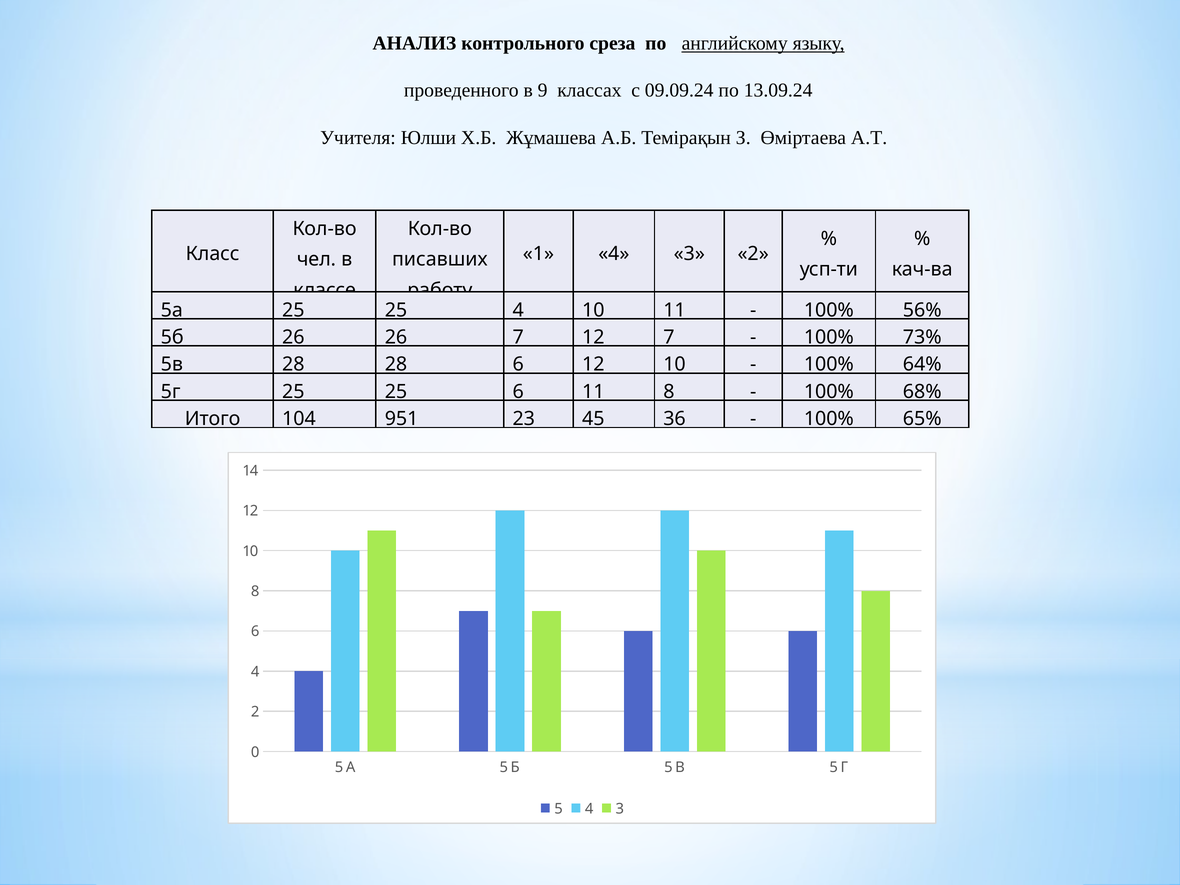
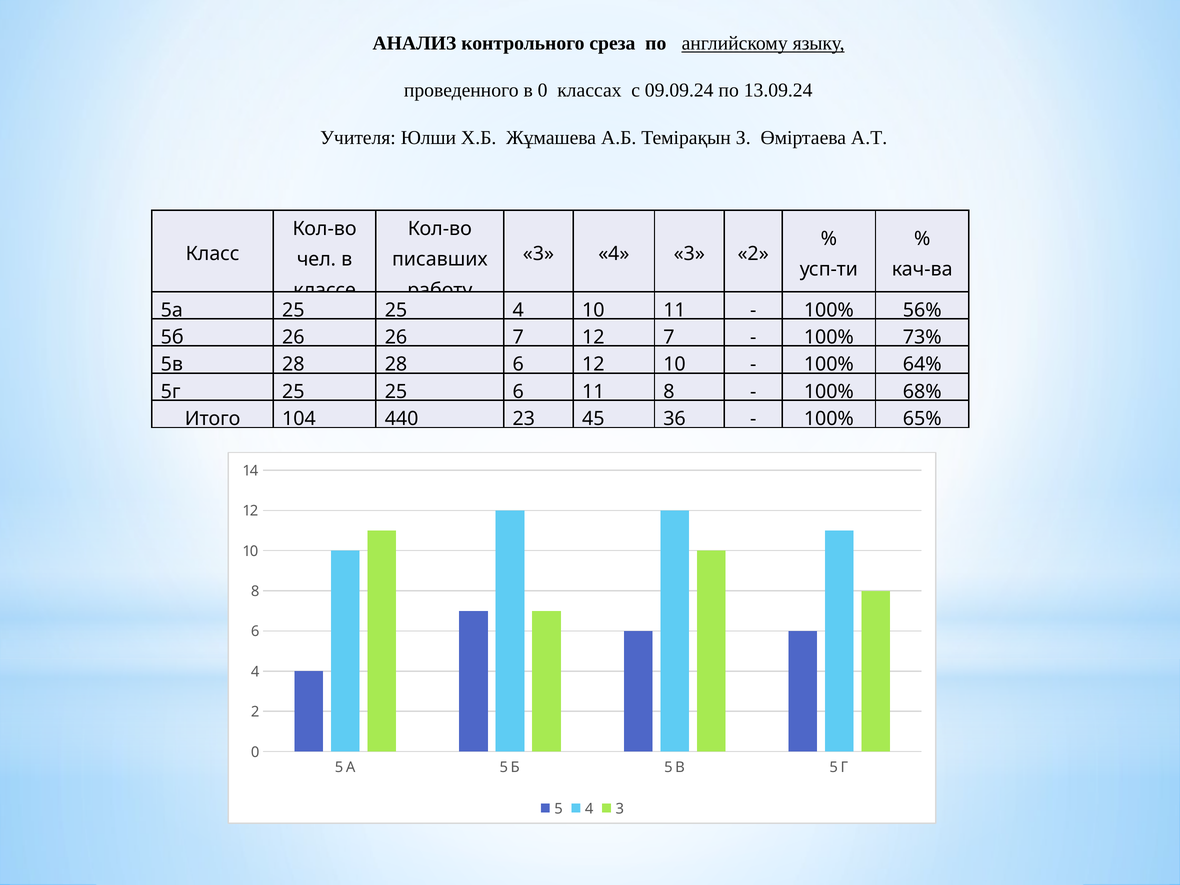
в 9: 9 -> 0 (543, 90)
1: 1 -> 3 (538, 254)
951: 951 -> 440 (402, 419)
